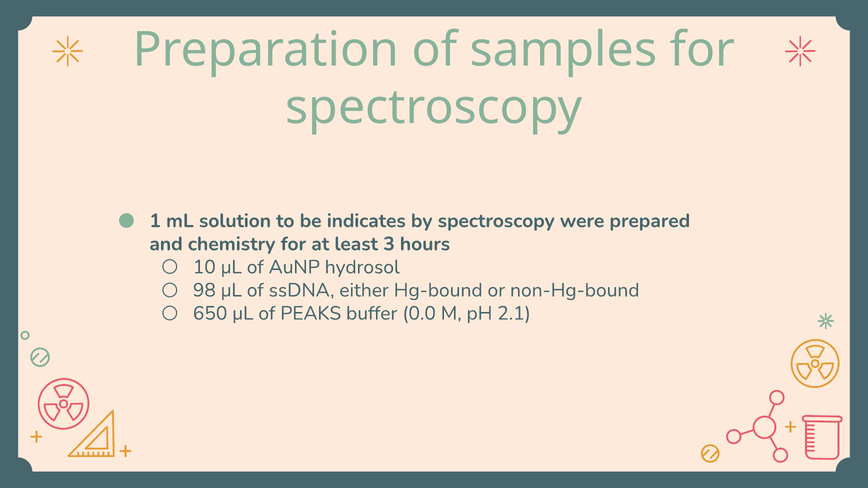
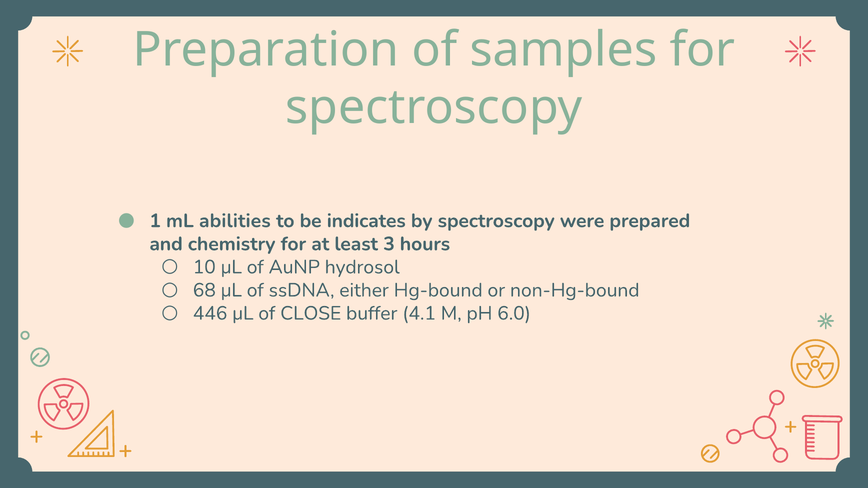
solution: solution -> abilities (235, 221)
98: 98 -> 68 (204, 290)
650: 650 -> 446 (210, 313)
PEAKS: PEAKS -> CLOSE (311, 313)
0.0: 0.0 -> 4.1 (419, 313)
2.1: 2.1 -> 6.0 (514, 313)
